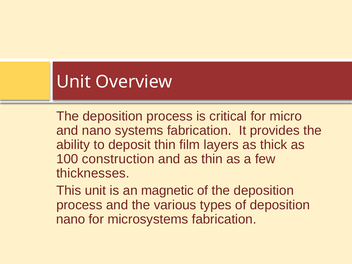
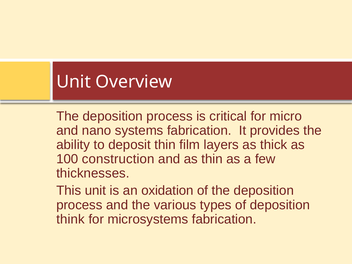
magnetic: magnetic -> oxidation (167, 191)
nano: nano -> think (70, 219)
